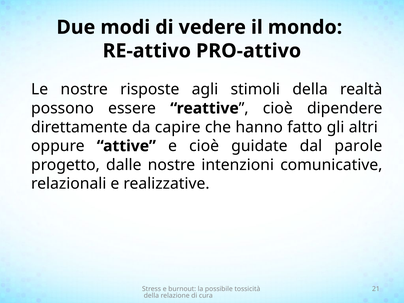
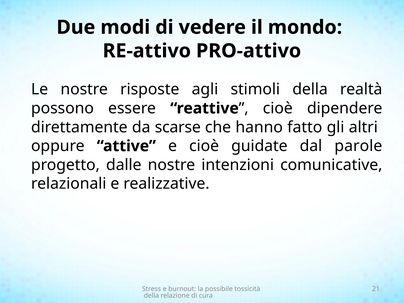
capire: capire -> scarse (178, 127)
